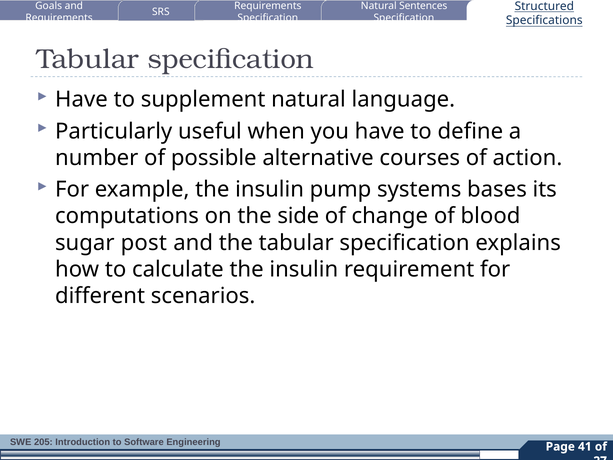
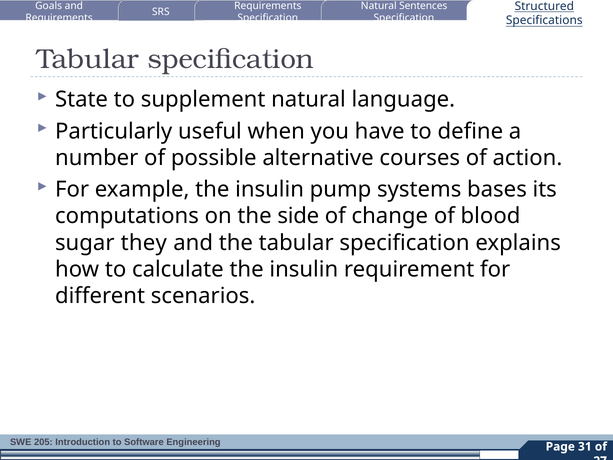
Have: Have -> State (82, 100)
post: post -> they (144, 243)
41: 41 -> 31 (585, 446)
